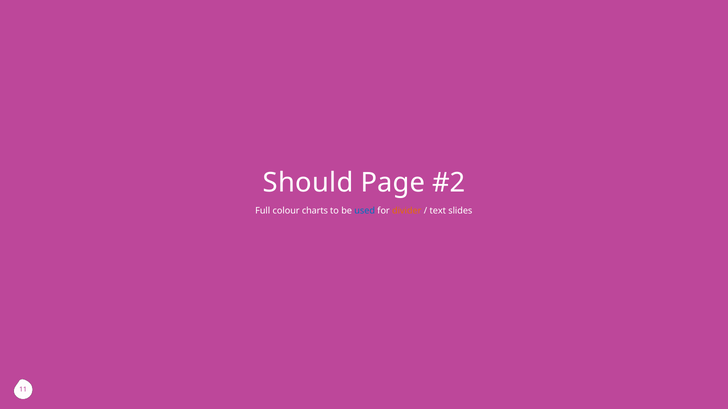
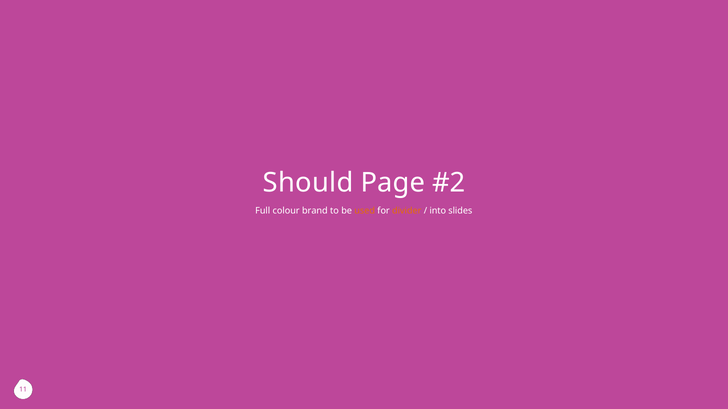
charts: charts -> brand (315, 211)
used colour: blue -> orange (365, 211)
text: text -> into (438, 211)
